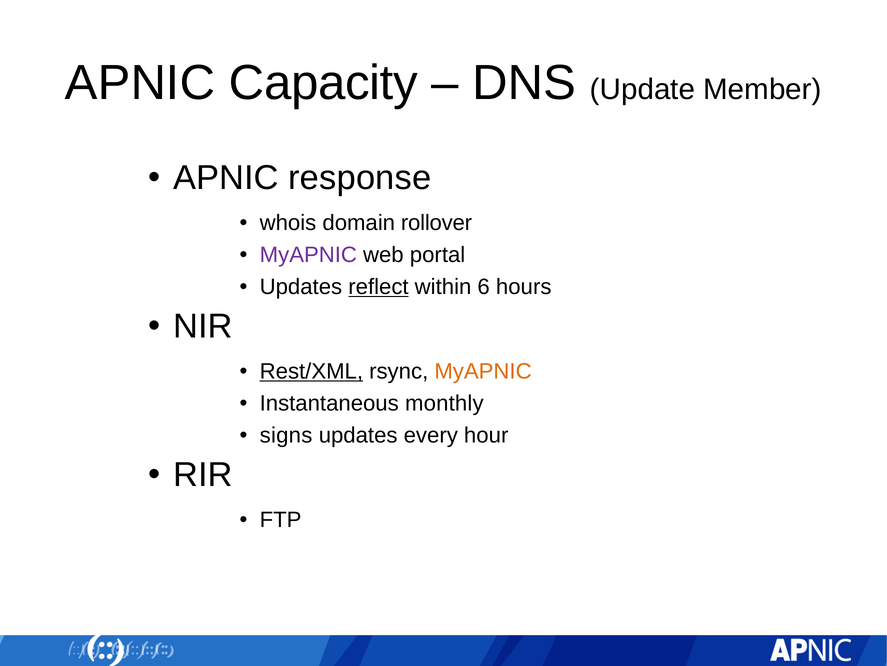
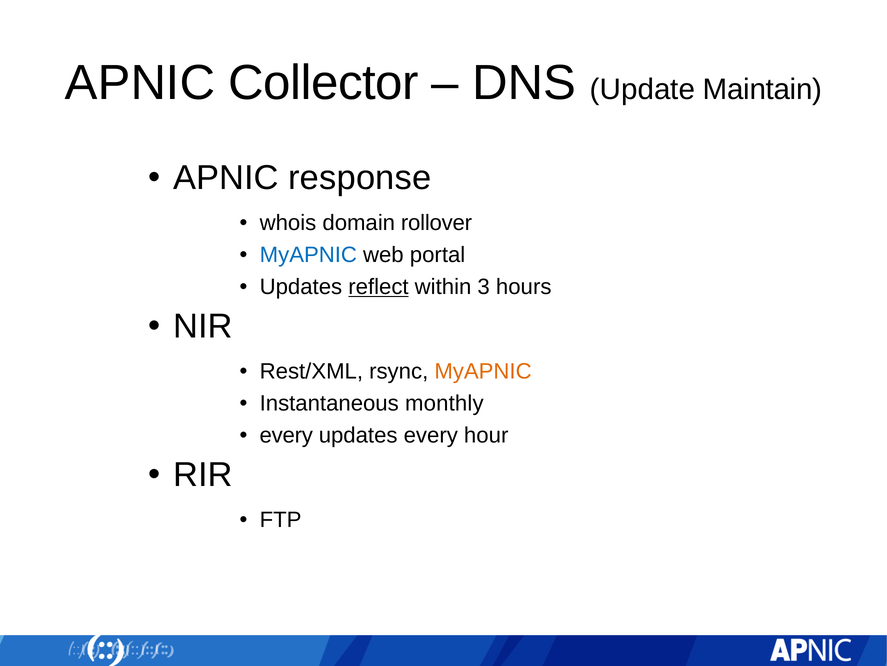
Capacity: Capacity -> Collector (323, 83)
Member: Member -> Maintain (763, 89)
MyAPNIC colour: purple -> blue (308, 255)
6: 6 -> 3 (484, 287)
Rest/XML underline: present -> none (311, 371)
signs: signs -> every (286, 435)
